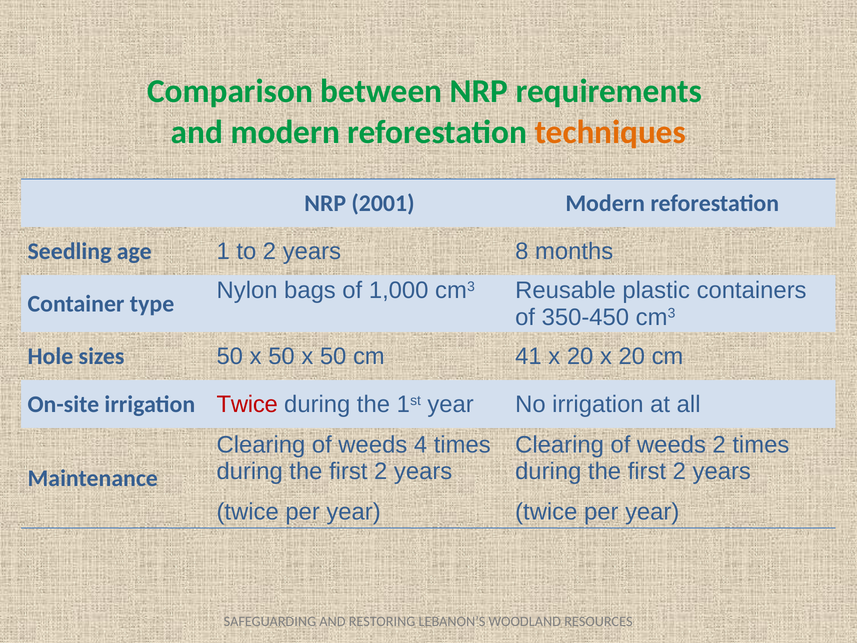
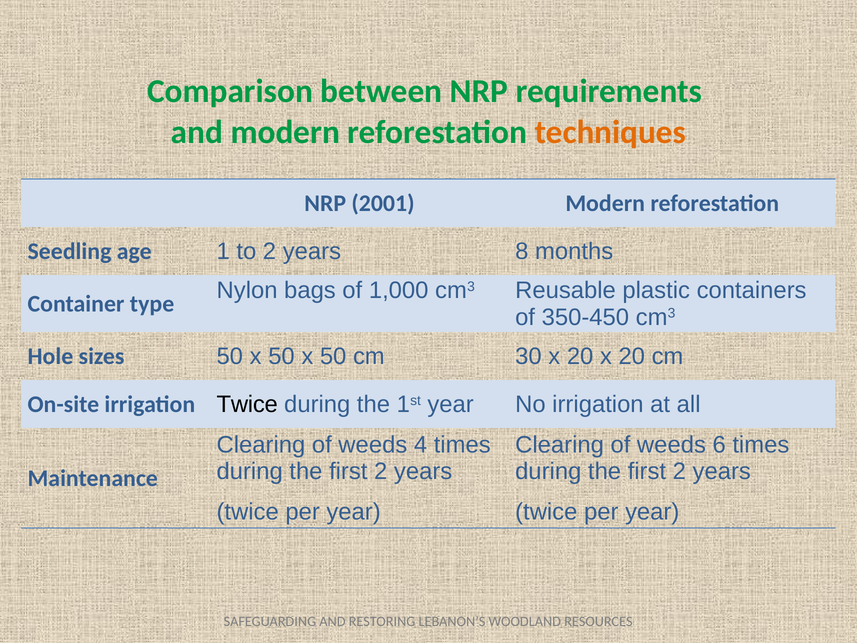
41: 41 -> 30 (528, 356)
Twice colour: red -> black (247, 404)
weeds 2: 2 -> 6 (719, 444)
